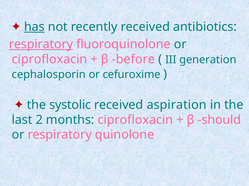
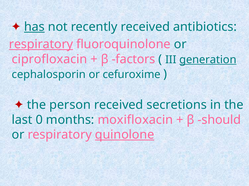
before: before -> factors (133, 59)
generation underline: none -> present (208, 60)
systolic: systolic -> person (70, 105)
aspiration: aspiration -> secretions (177, 105)
2: 2 -> 0 (39, 120)
months ciprofloxacin: ciprofloxacin -> moxifloxacin (135, 120)
quinolone underline: none -> present (125, 135)
